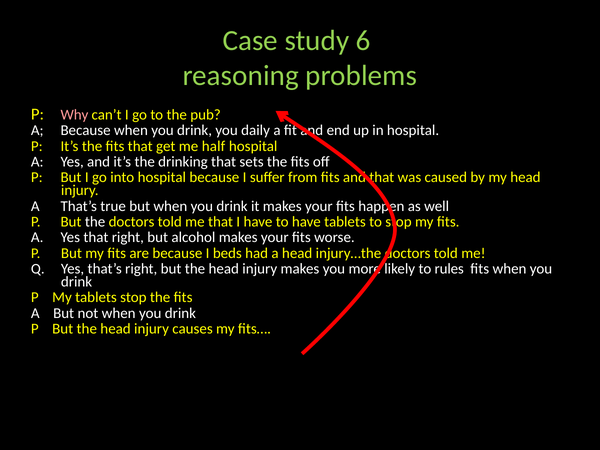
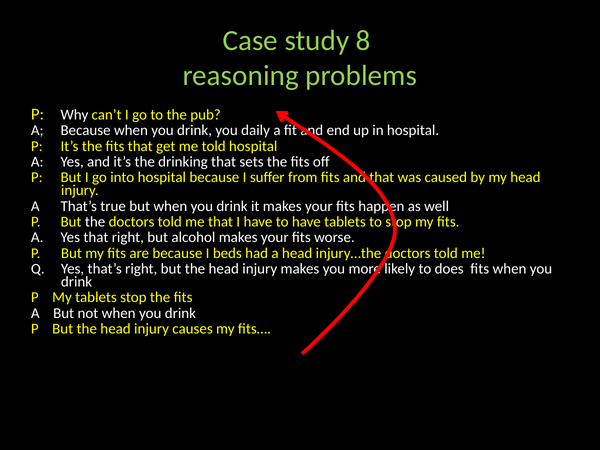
6: 6 -> 8 (363, 41)
Why colour: pink -> white (74, 115)
me half: half -> told (214, 146)
rules: rules -> does (449, 269)
